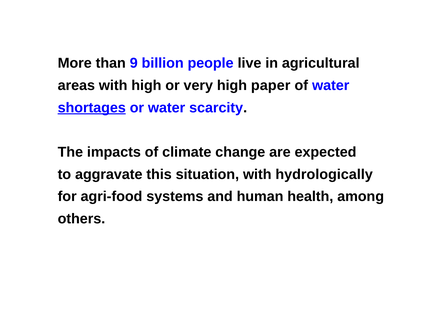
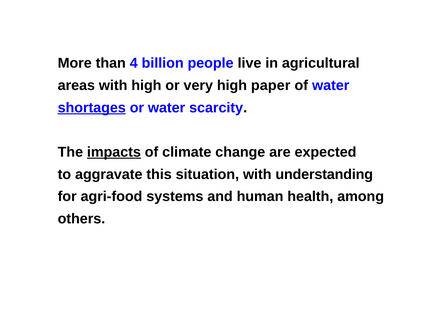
9: 9 -> 4 (134, 63)
impacts underline: none -> present (114, 152)
hydrologically: hydrologically -> understanding (324, 174)
